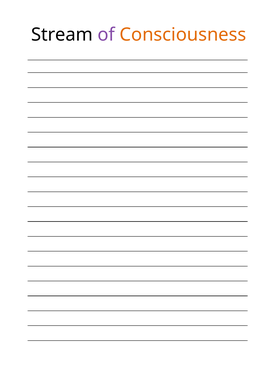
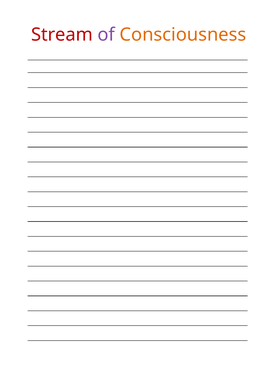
Stream colour: black -> red (62, 35)
